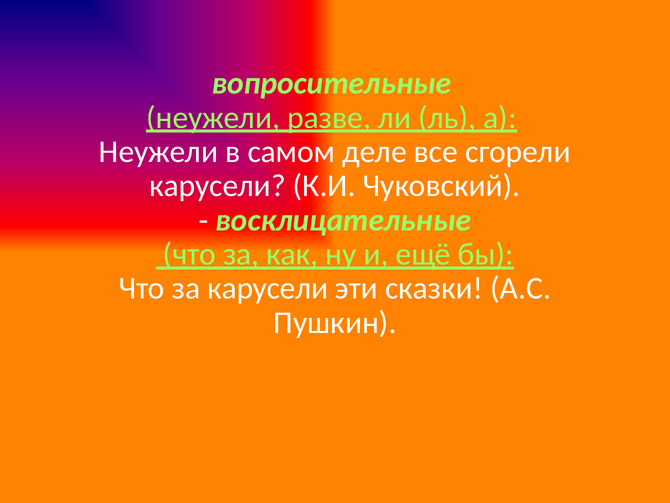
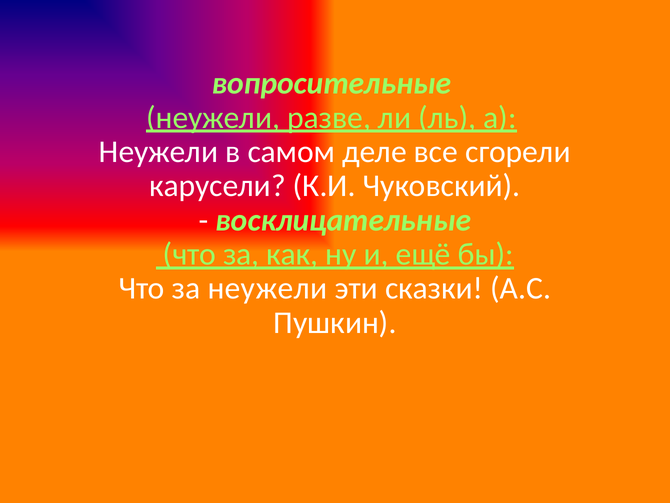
за карусели: карусели -> неужели (267, 288)
